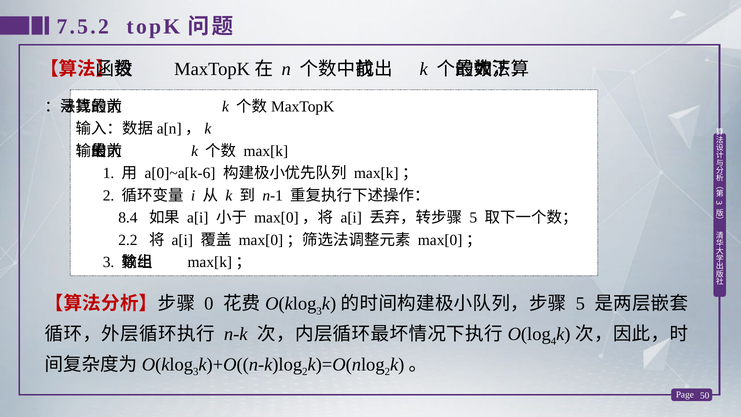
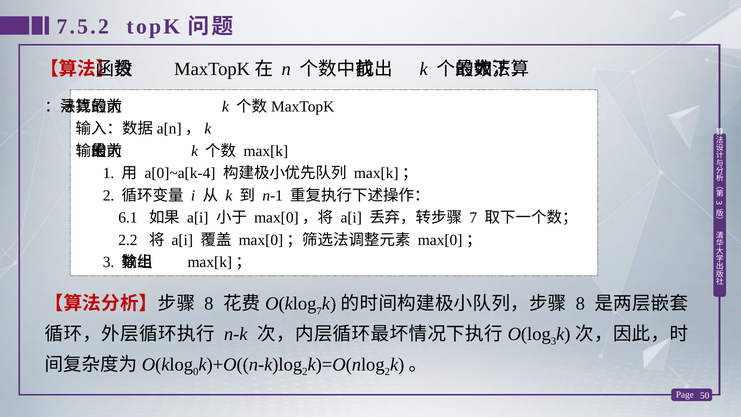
a[0]~a[k-6: a[0]~a[k-6 -> a[0]~a[k-4 (180, 173)
8.4: 8.4 -> 6.1 (128, 218)
5: 5 -> 7 (473, 218)
0: 0 -> 8 (209, 304)
3: 3 -> 7 (319, 311)
5: 5 -> 8 (580, 304)
4: 4 -> 3 (554, 341)
3: 3 -> 0 (196, 372)
